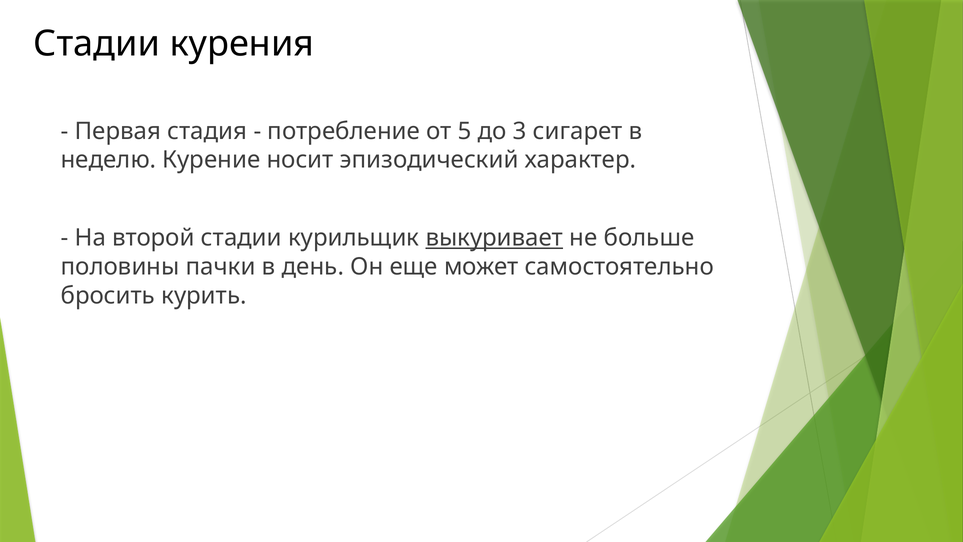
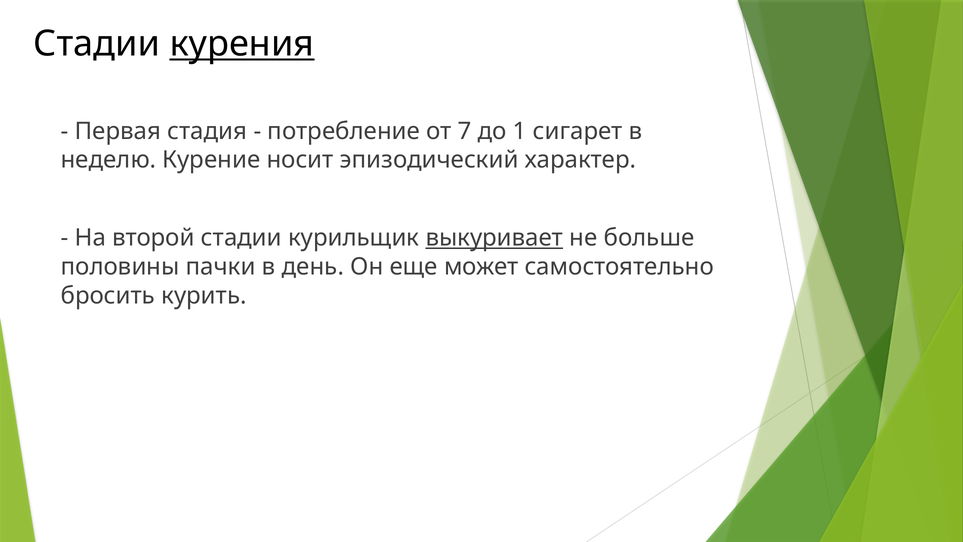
курения underline: none -> present (242, 44)
5: 5 -> 7 (465, 131)
3: 3 -> 1 (520, 131)
